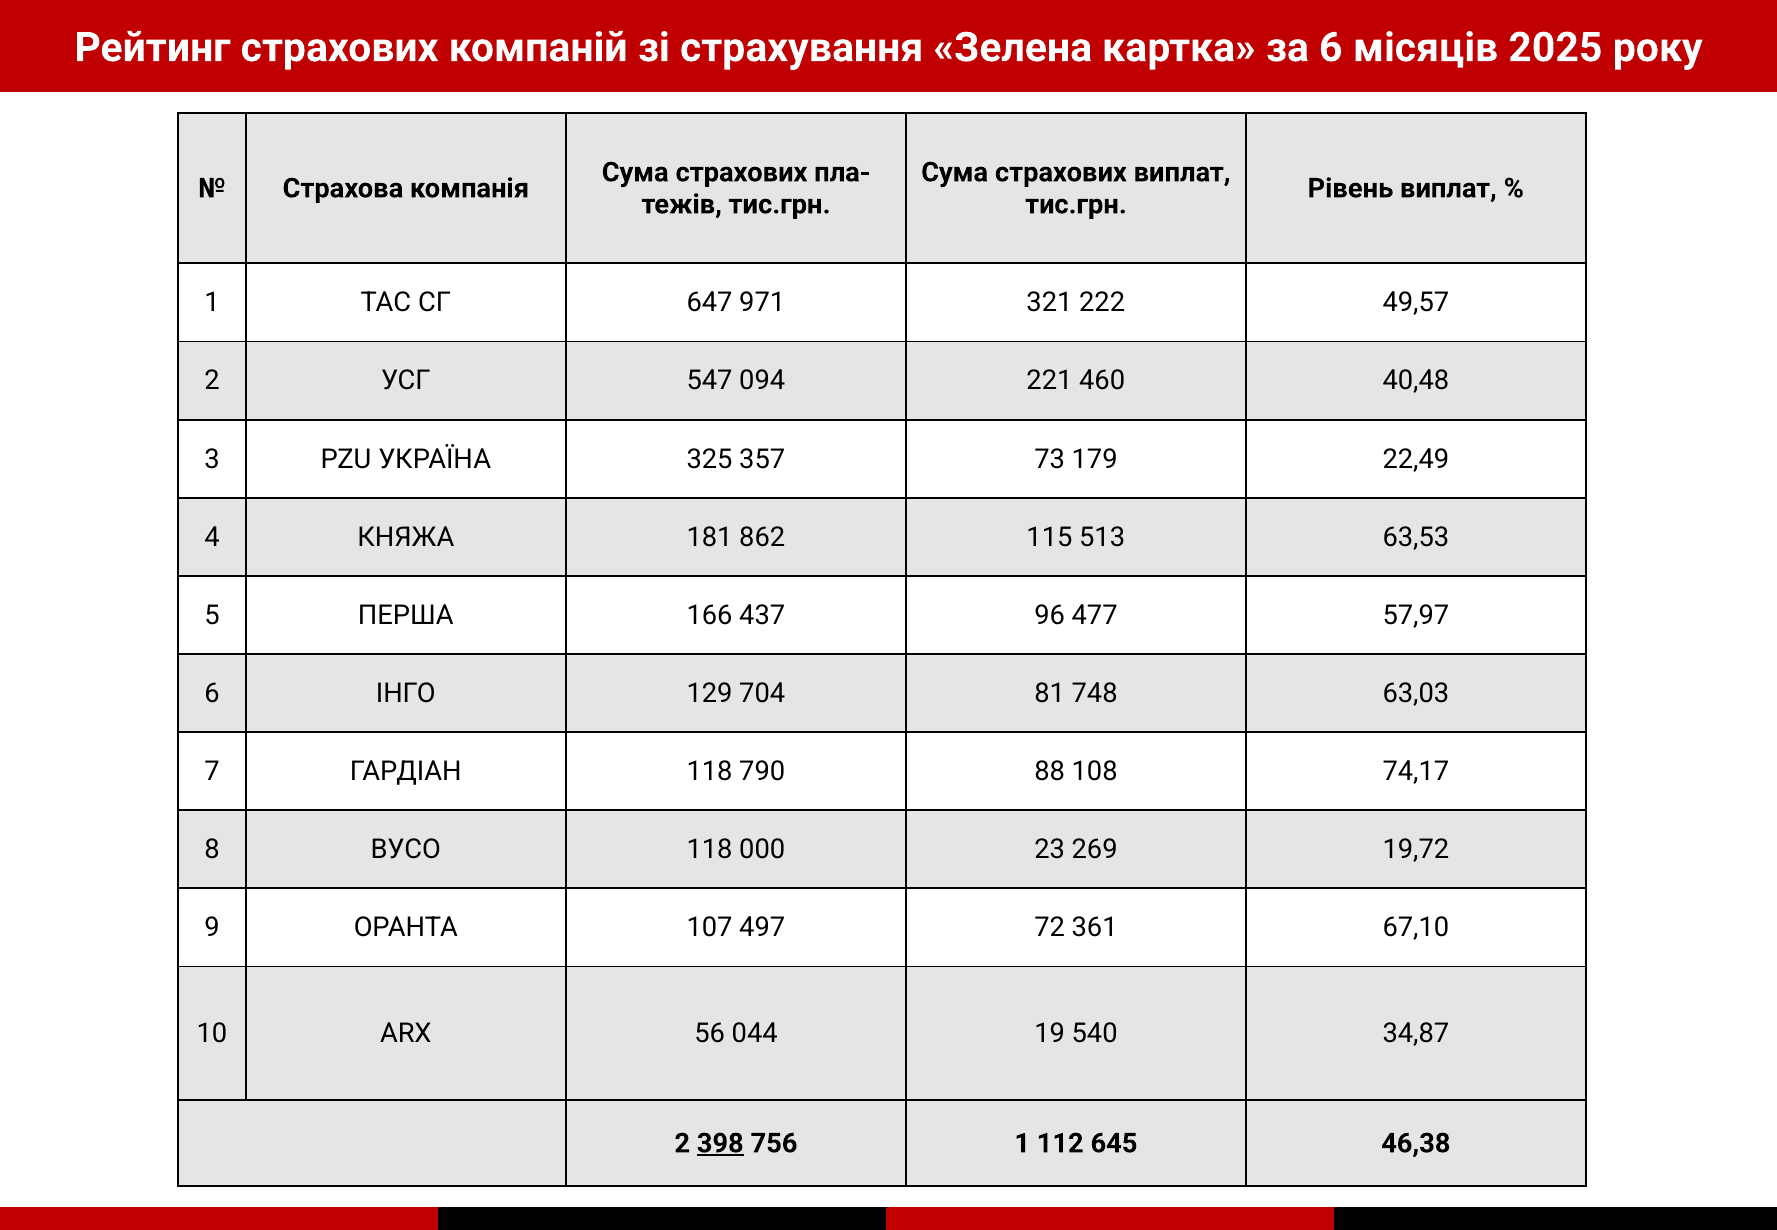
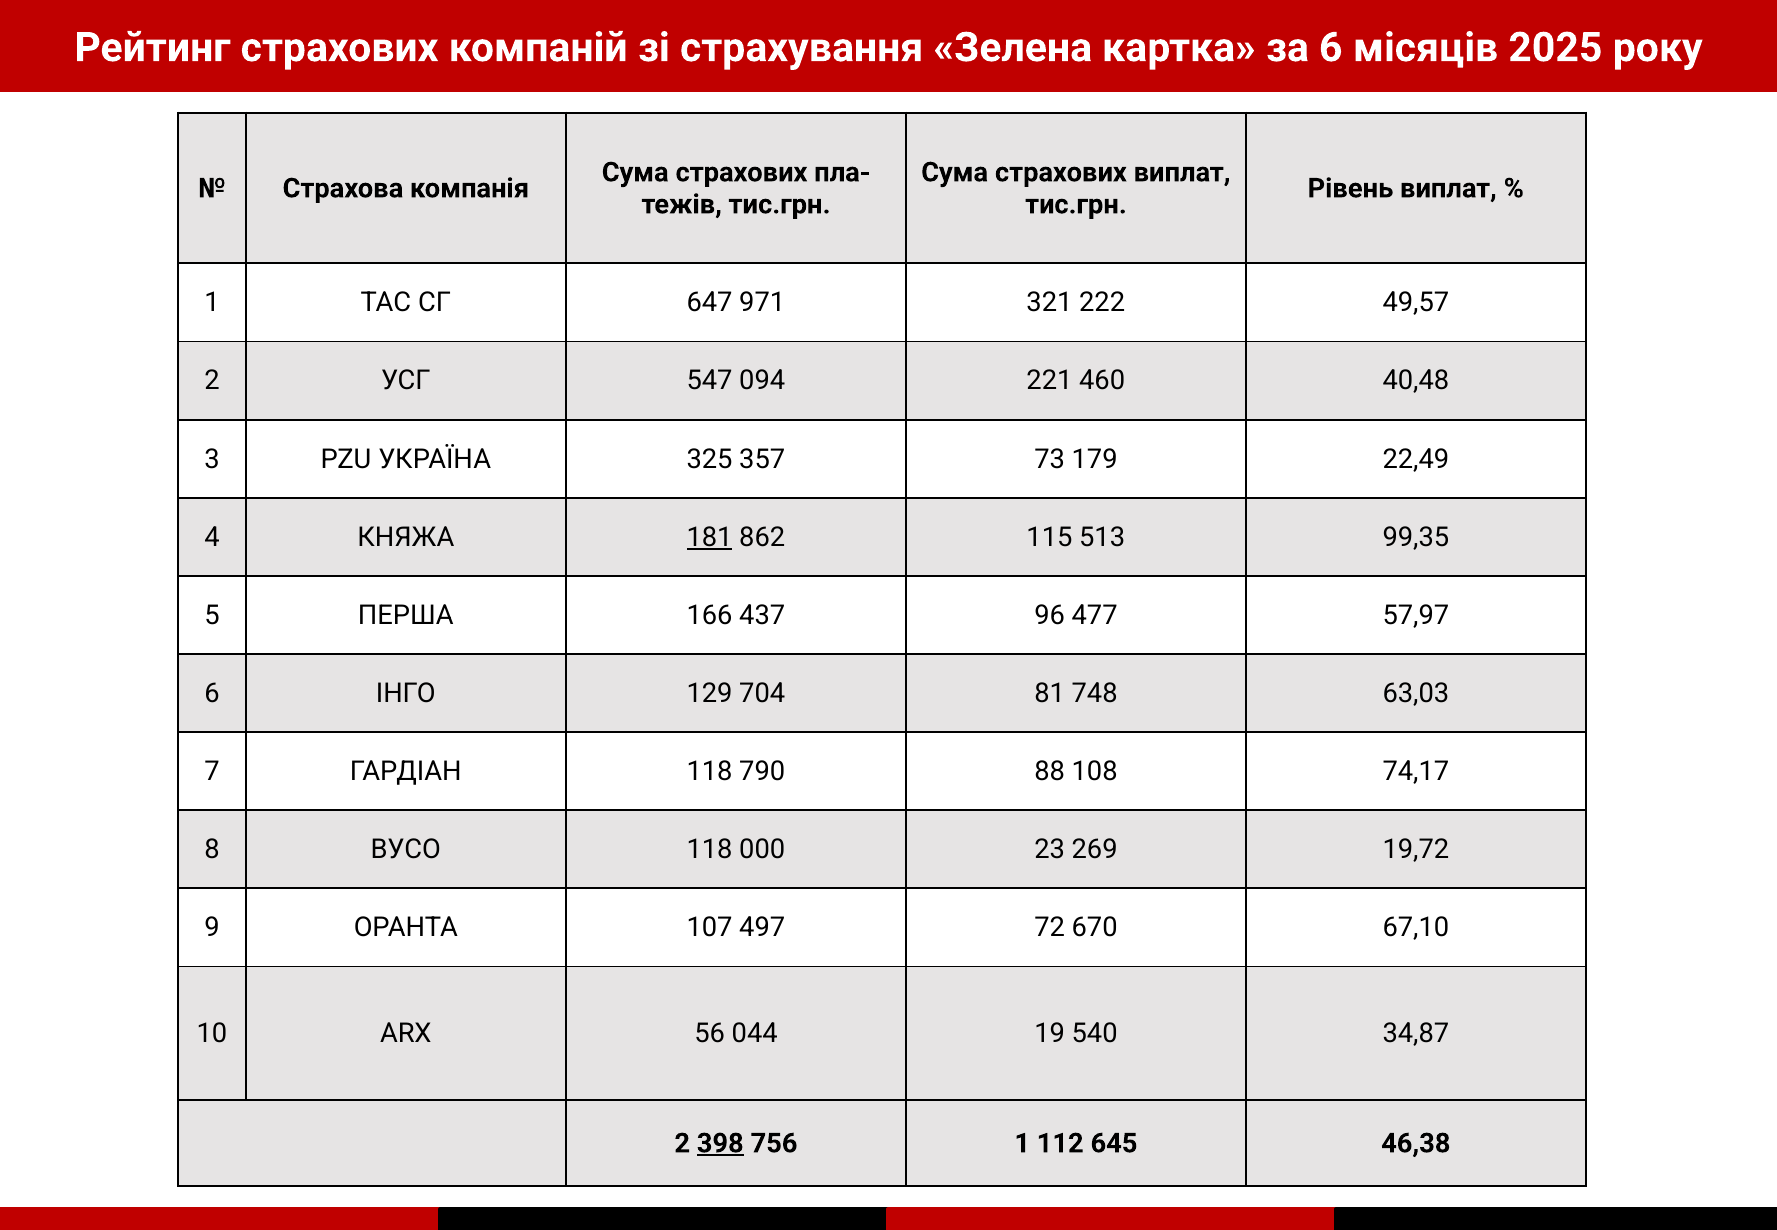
181 underline: none -> present (710, 537)
63,53: 63,53 -> 99,35 (1416, 537)
361: 361 -> 670 (1095, 928)
